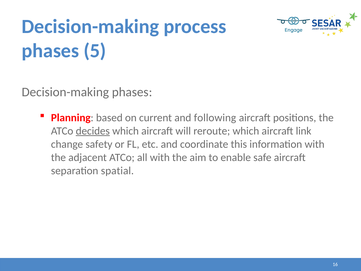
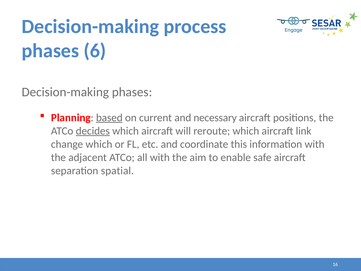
5: 5 -> 6 (95, 51)
based underline: none -> present (109, 118)
following: following -> necessary (215, 118)
change safety: safety -> which (99, 144)
